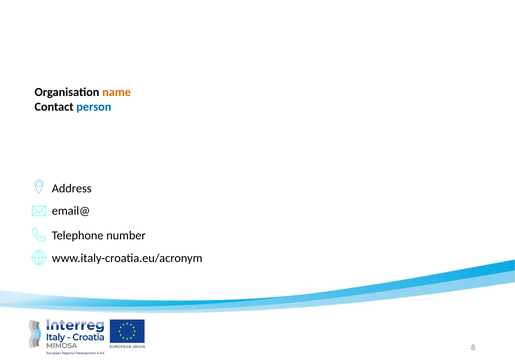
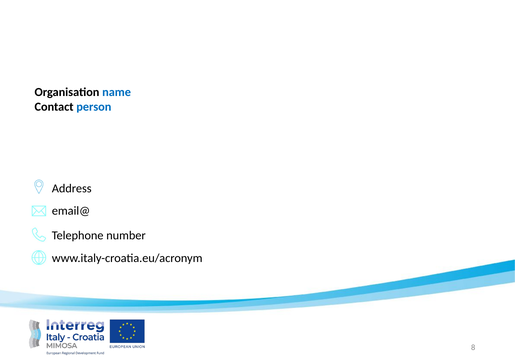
name colour: orange -> blue (117, 92)
